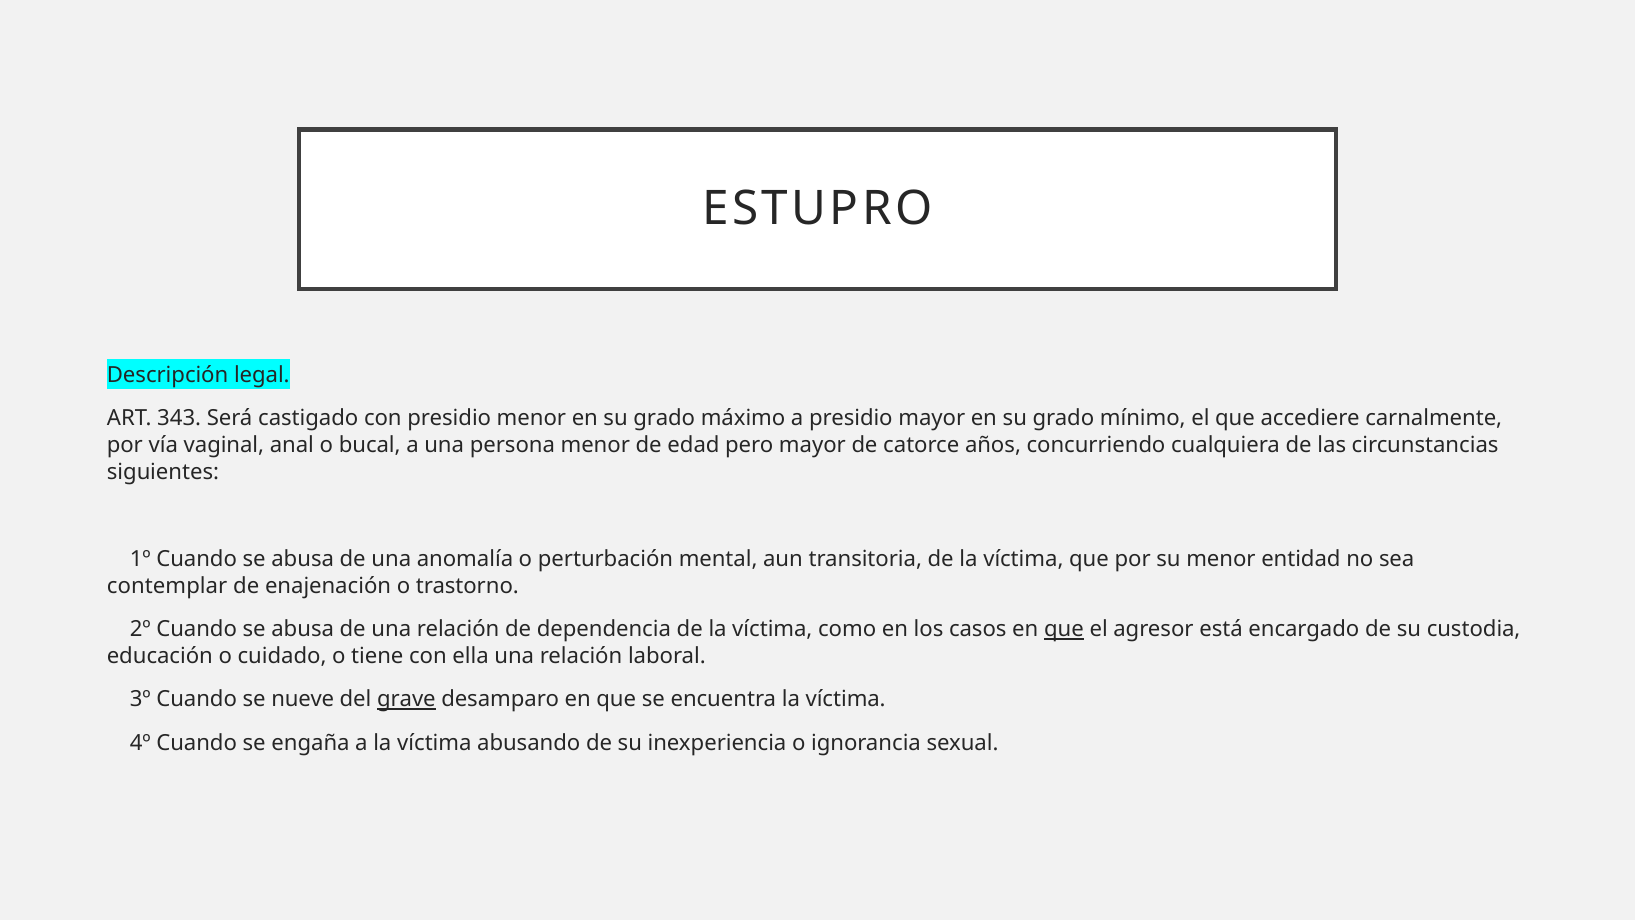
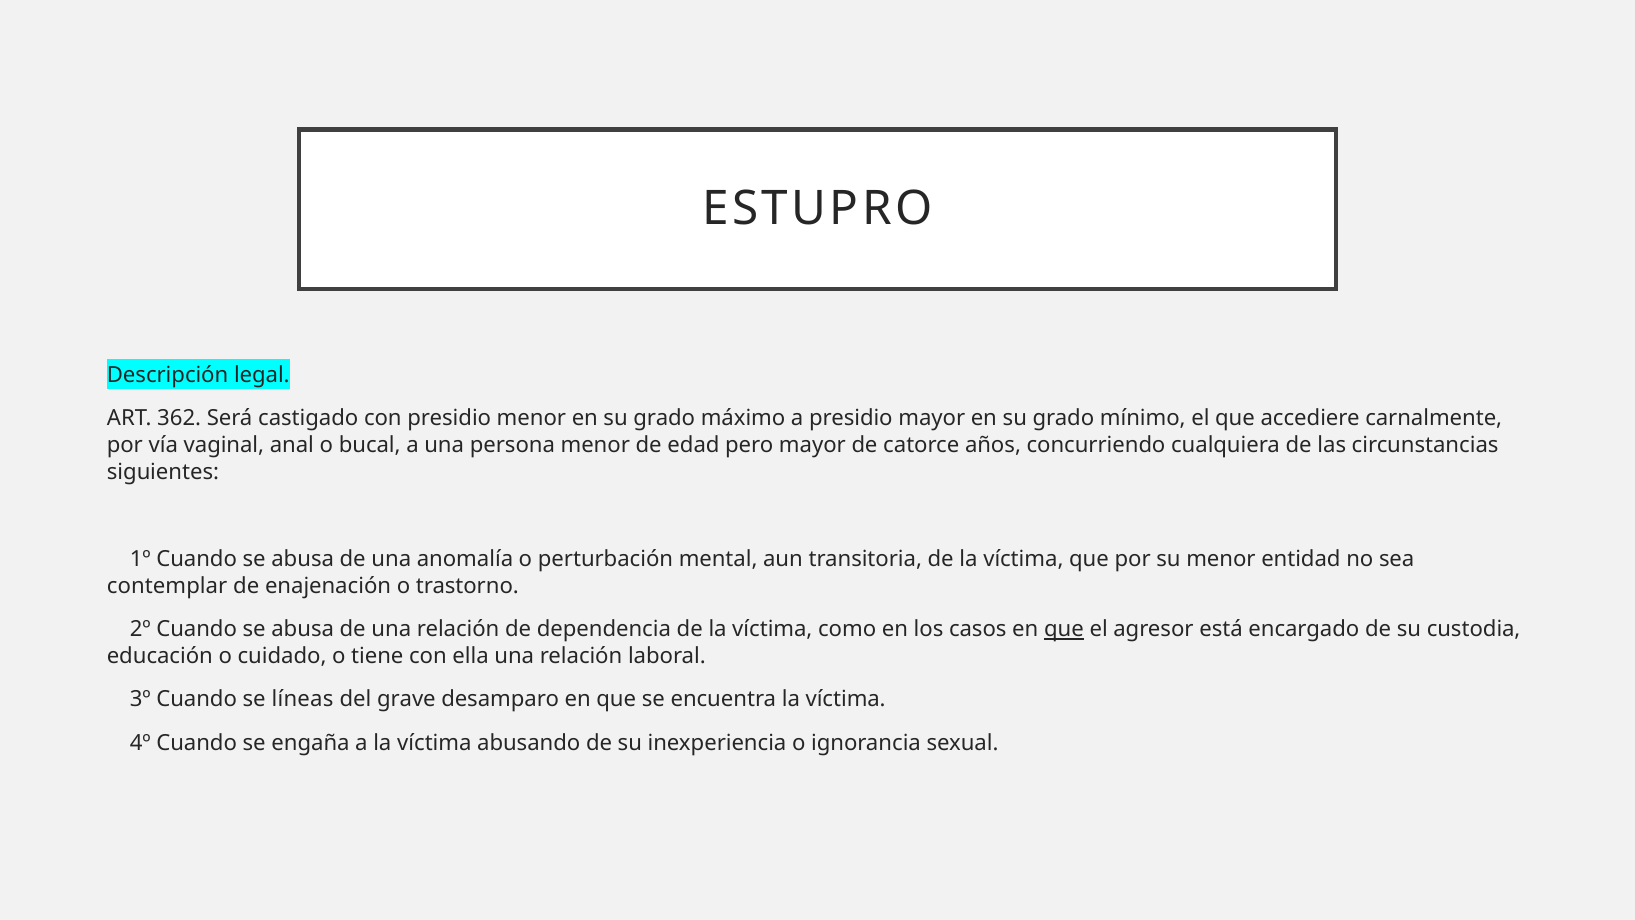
343: 343 -> 362 (179, 418)
nueve: nueve -> líneas (303, 699)
grave underline: present -> none (406, 699)
